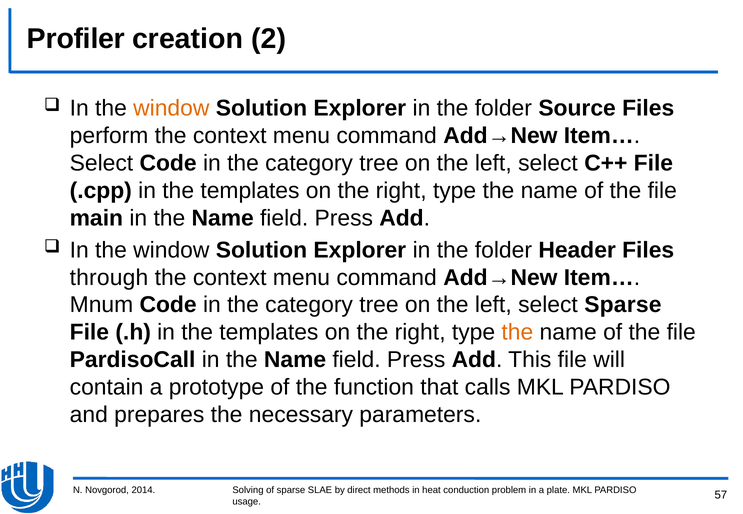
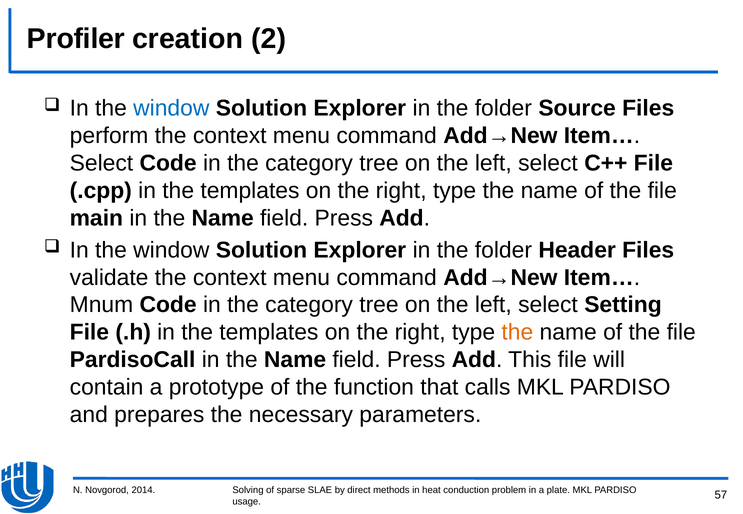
window colour: orange -> blue (171, 109)
through: through -> validate (109, 278)
select Sparse: Sparse -> Setting (623, 305)
